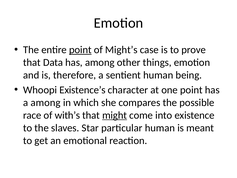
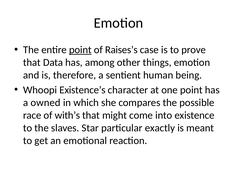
Might’s: Might’s -> Raises’s (121, 50)
a among: among -> owned (46, 102)
might underline: present -> none (115, 115)
particular human: human -> exactly (160, 128)
